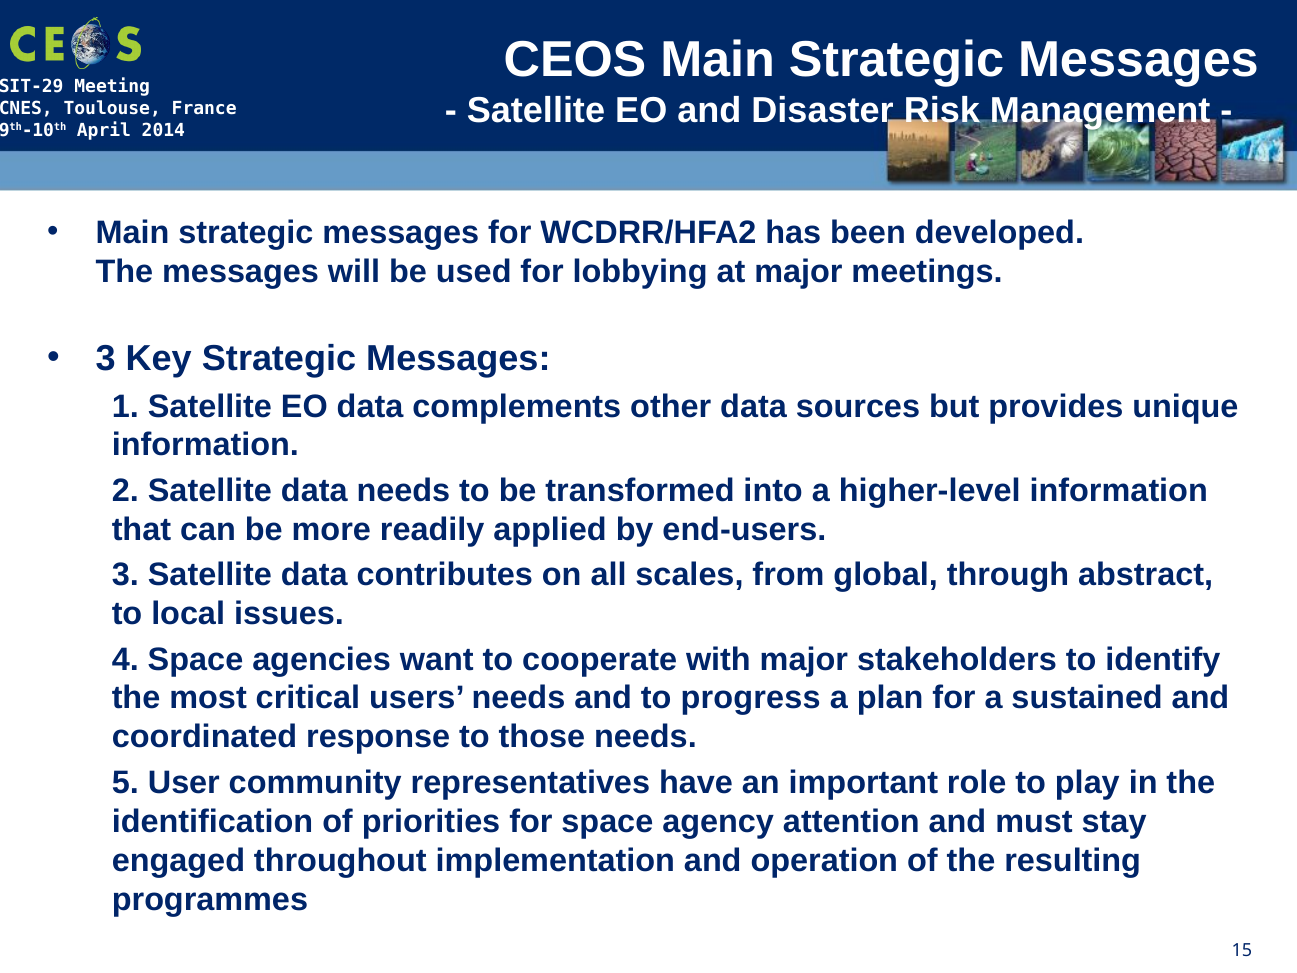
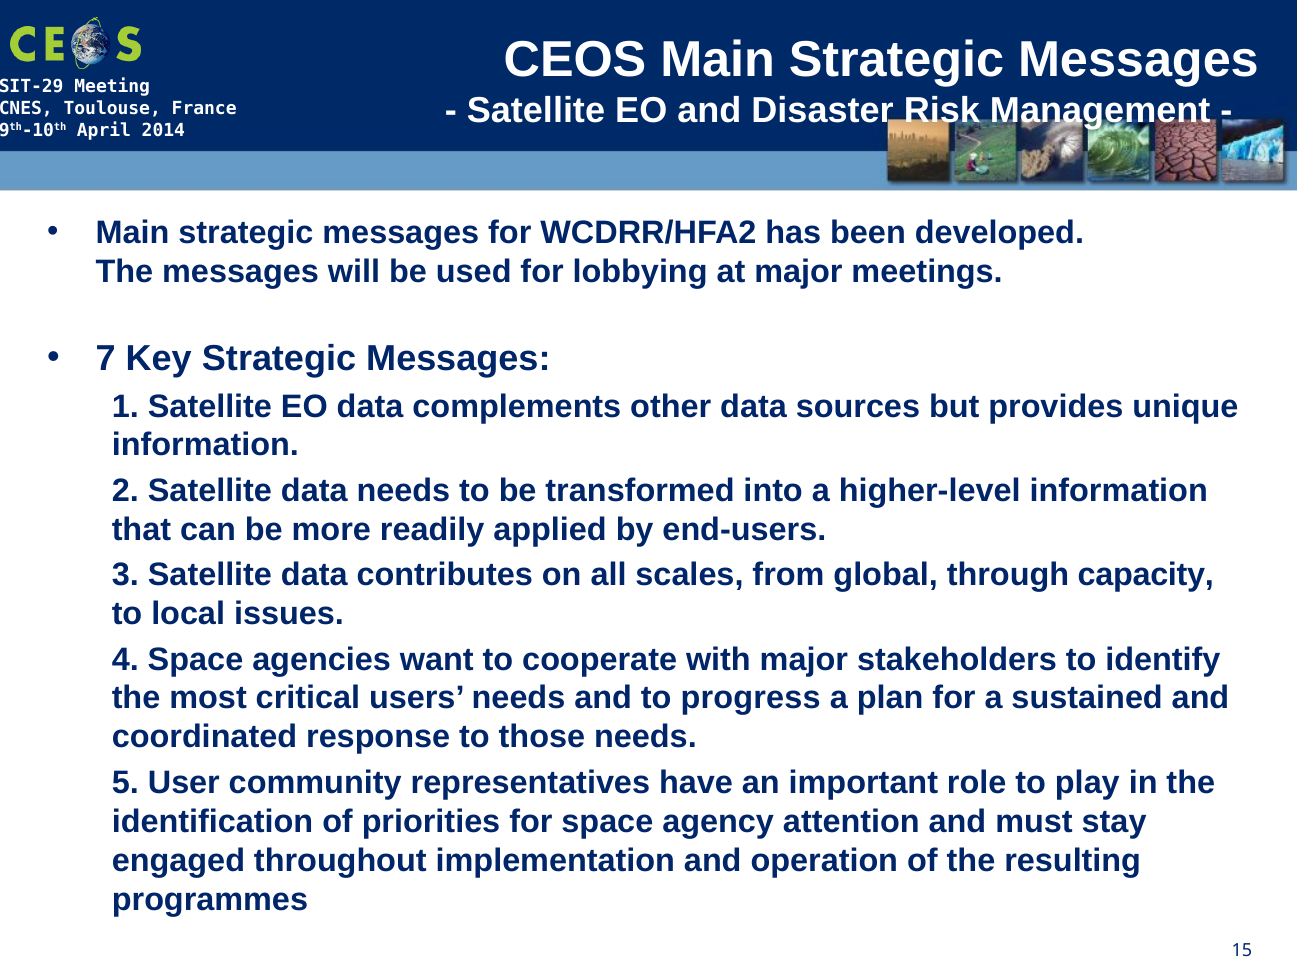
3: 3 -> 7 (106, 359)
abstract: abstract -> capacity (1146, 575)
